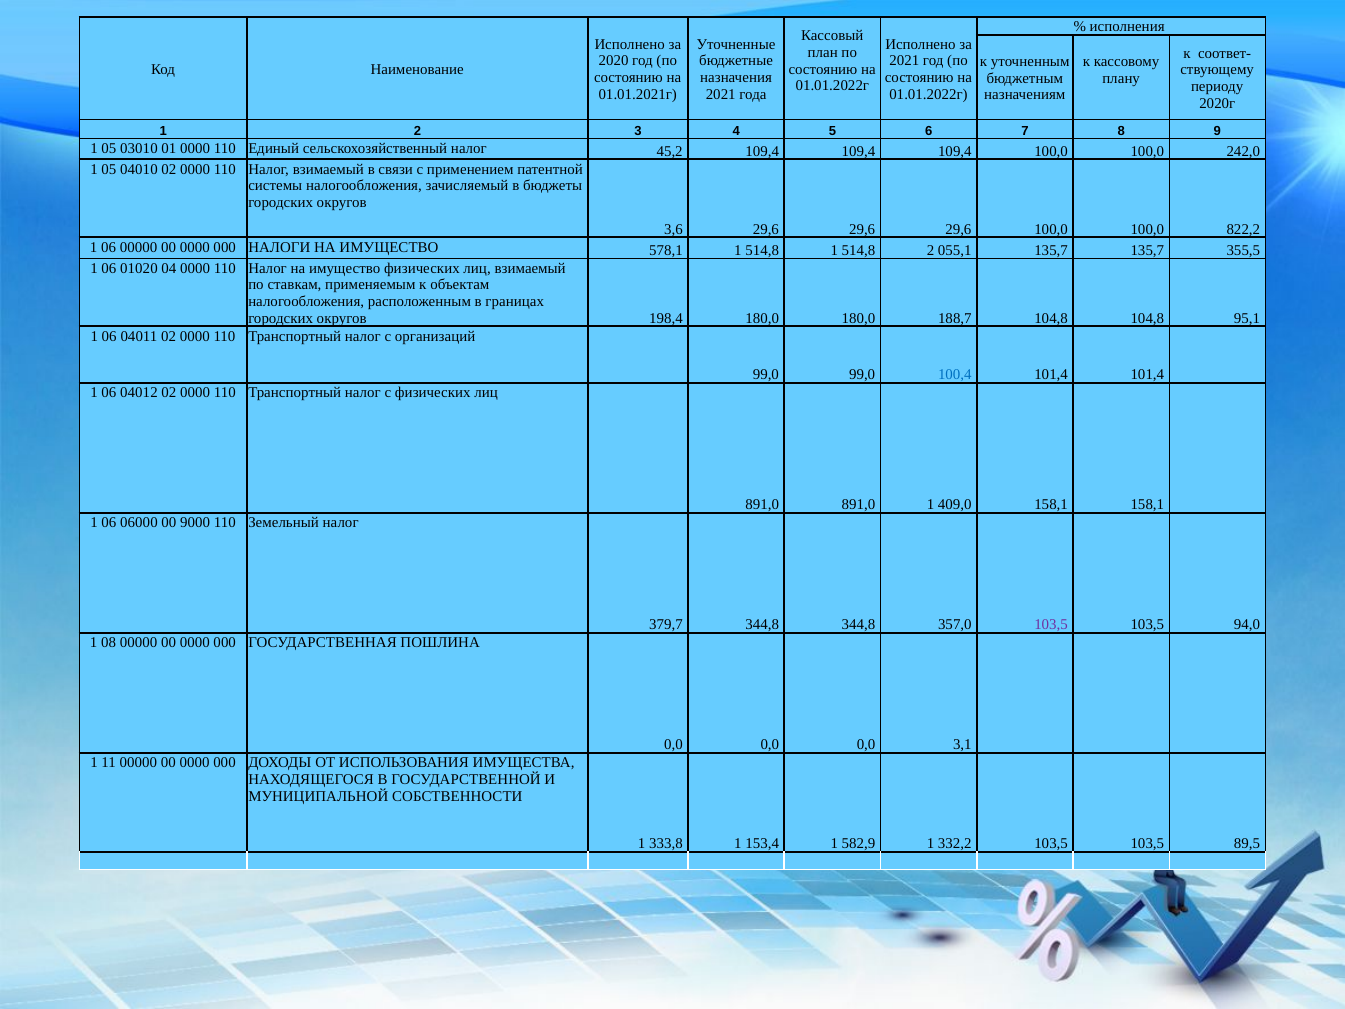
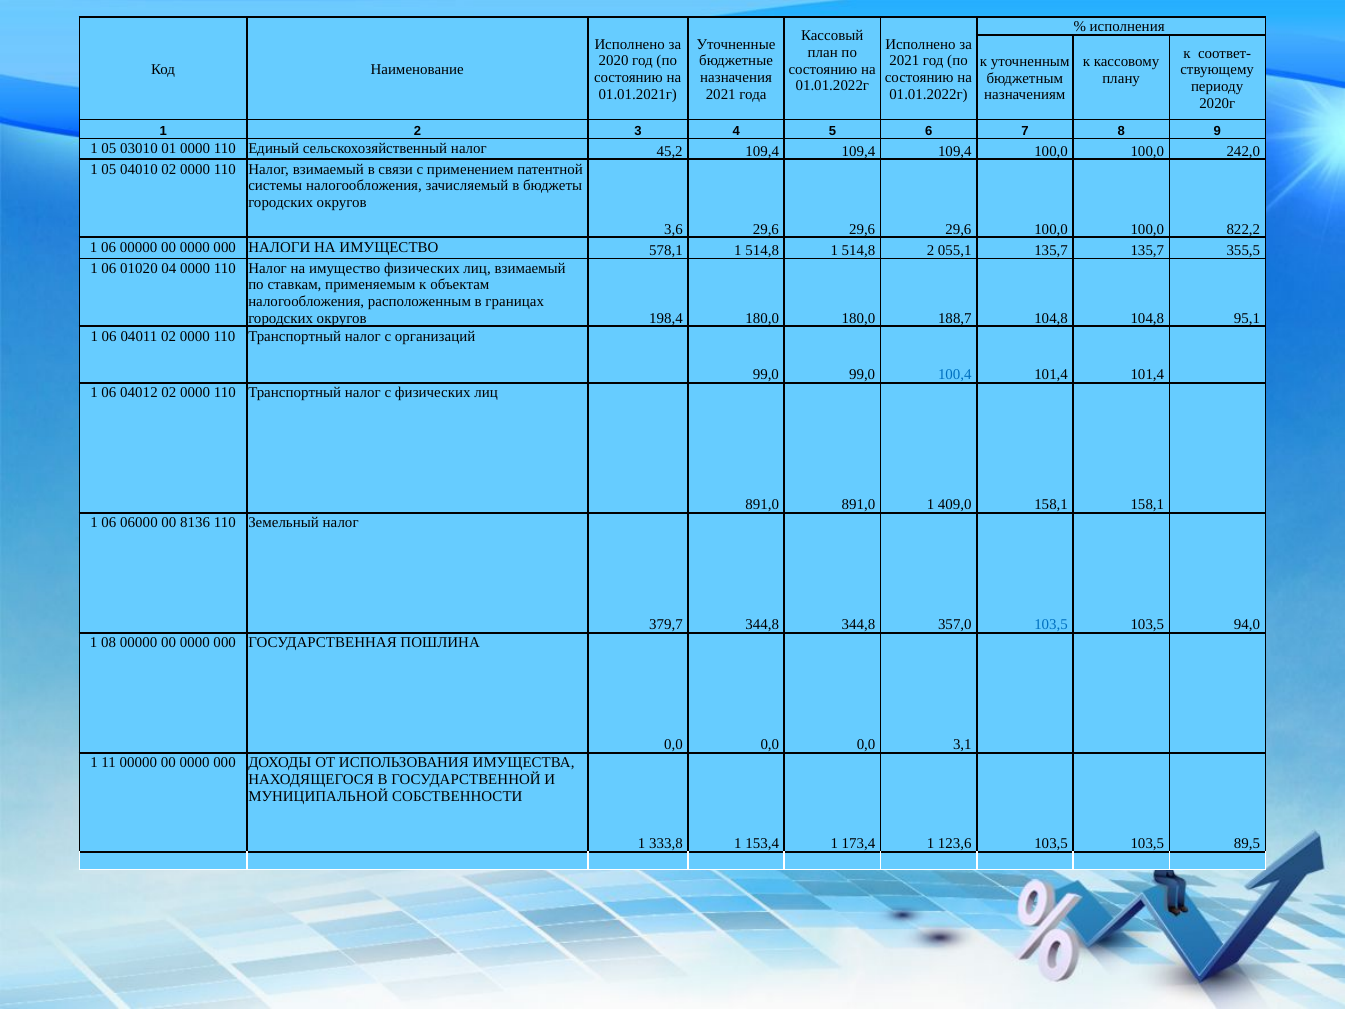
9000: 9000 -> 8136 (195, 523)
103,5 colour: purple -> blue (1051, 625)
582,9: 582,9 -> 173,4 (859, 844)
332,2: 332,2 -> 123,6 (955, 844)
